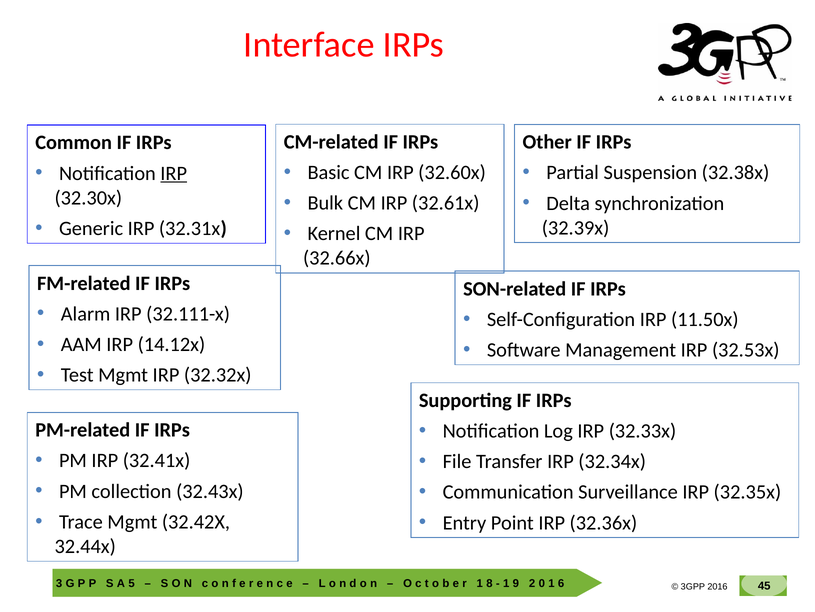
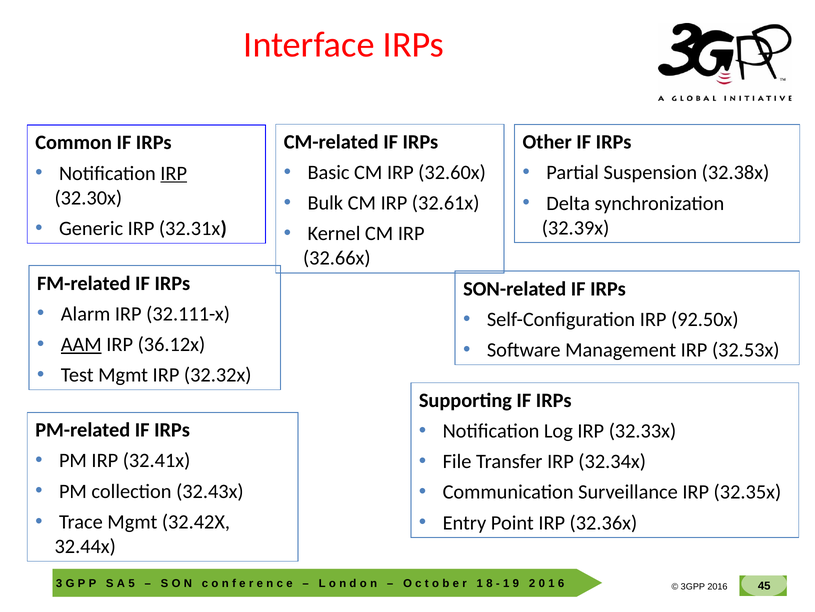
11.50x: 11.50x -> 92.50x (705, 319)
AAM underline: none -> present (81, 344)
14.12x: 14.12x -> 36.12x (171, 344)
